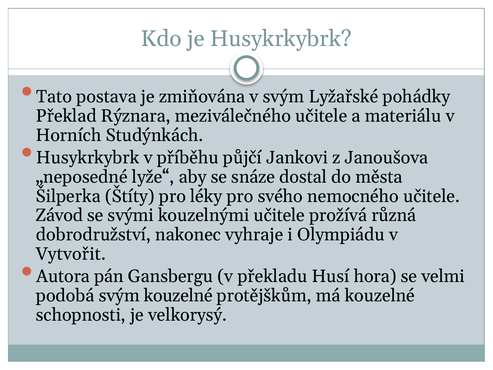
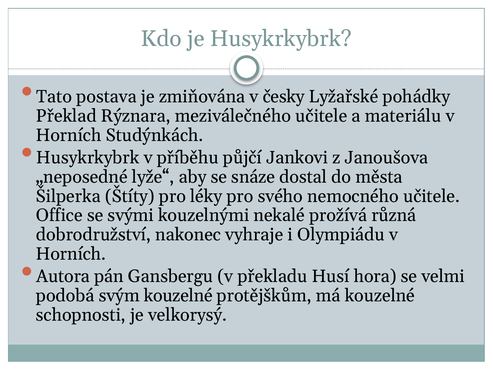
v svým: svým -> česky (284, 97)
Závod: Závod -> Office (59, 215)
kouzelnými učitele: učitele -> nekalé (279, 215)
Vytvořit: Vytvořit -> Horních (71, 254)
